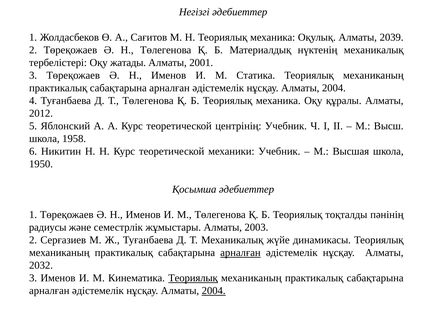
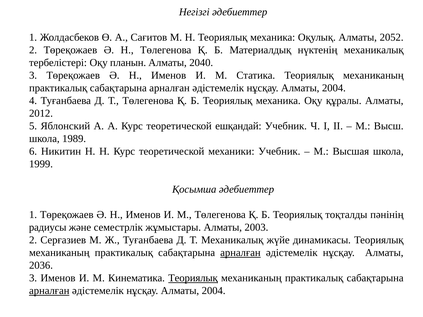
2039: 2039 -> 2052 (392, 37)
жатады: жатады -> планын (128, 63)
2001: 2001 -> 2040 (201, 63)
центрінің: центрінің -> ешқандай (238, 126)
1958: 1958 -> 1989 (74, 139)
1950: 1950 -> 1999 (41, 164)
2032: 2032 -> 2036 (41, 266)
арналған underline: none -> present (49, 291)
2004 underline: present -> none (214, 291)
